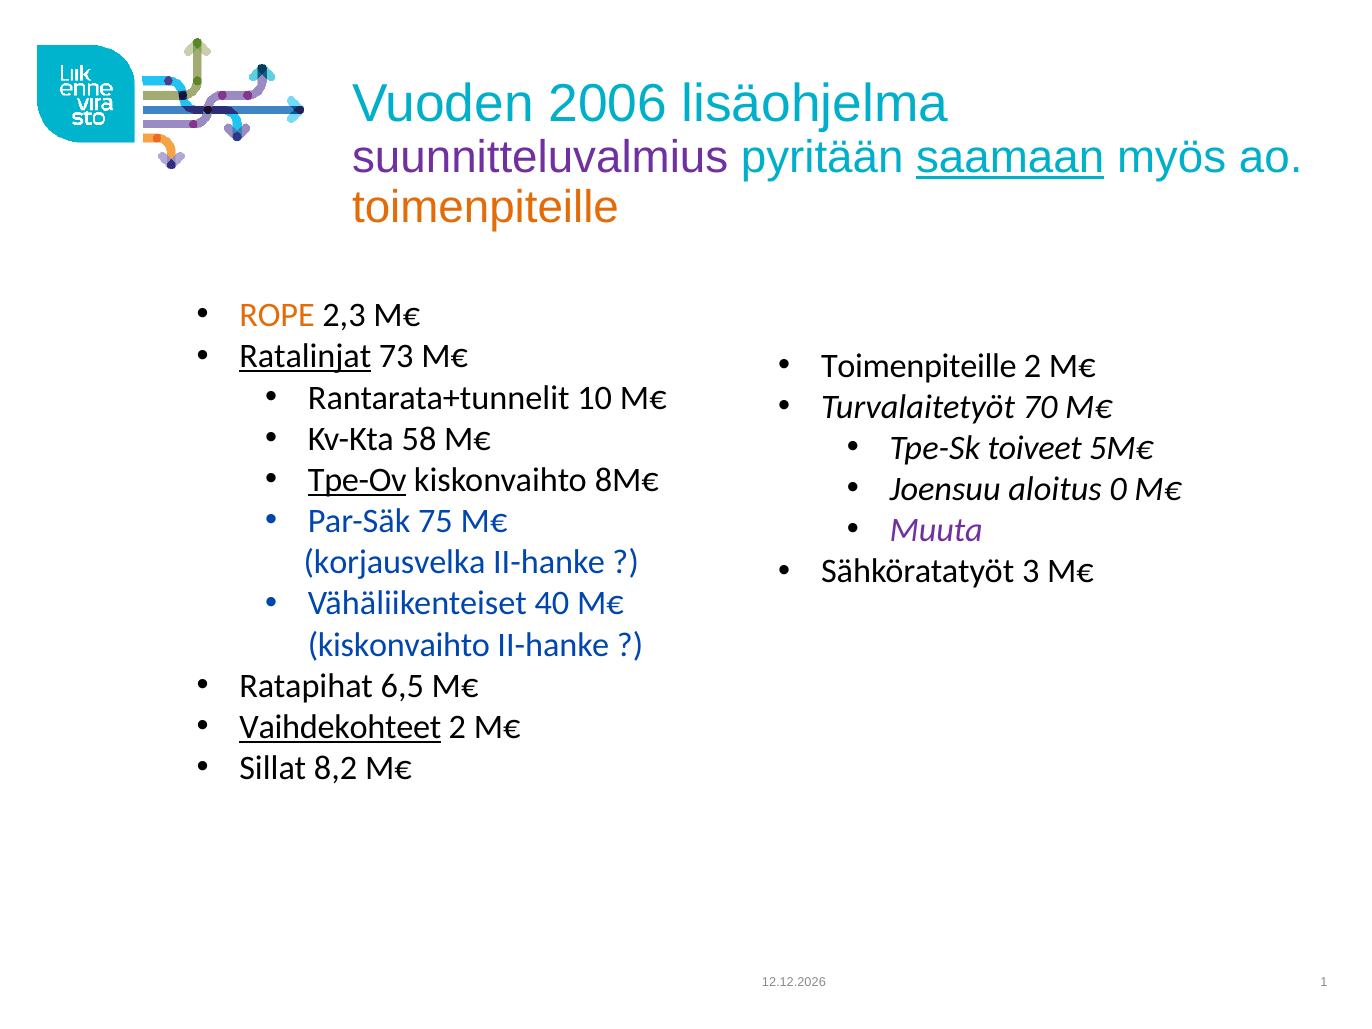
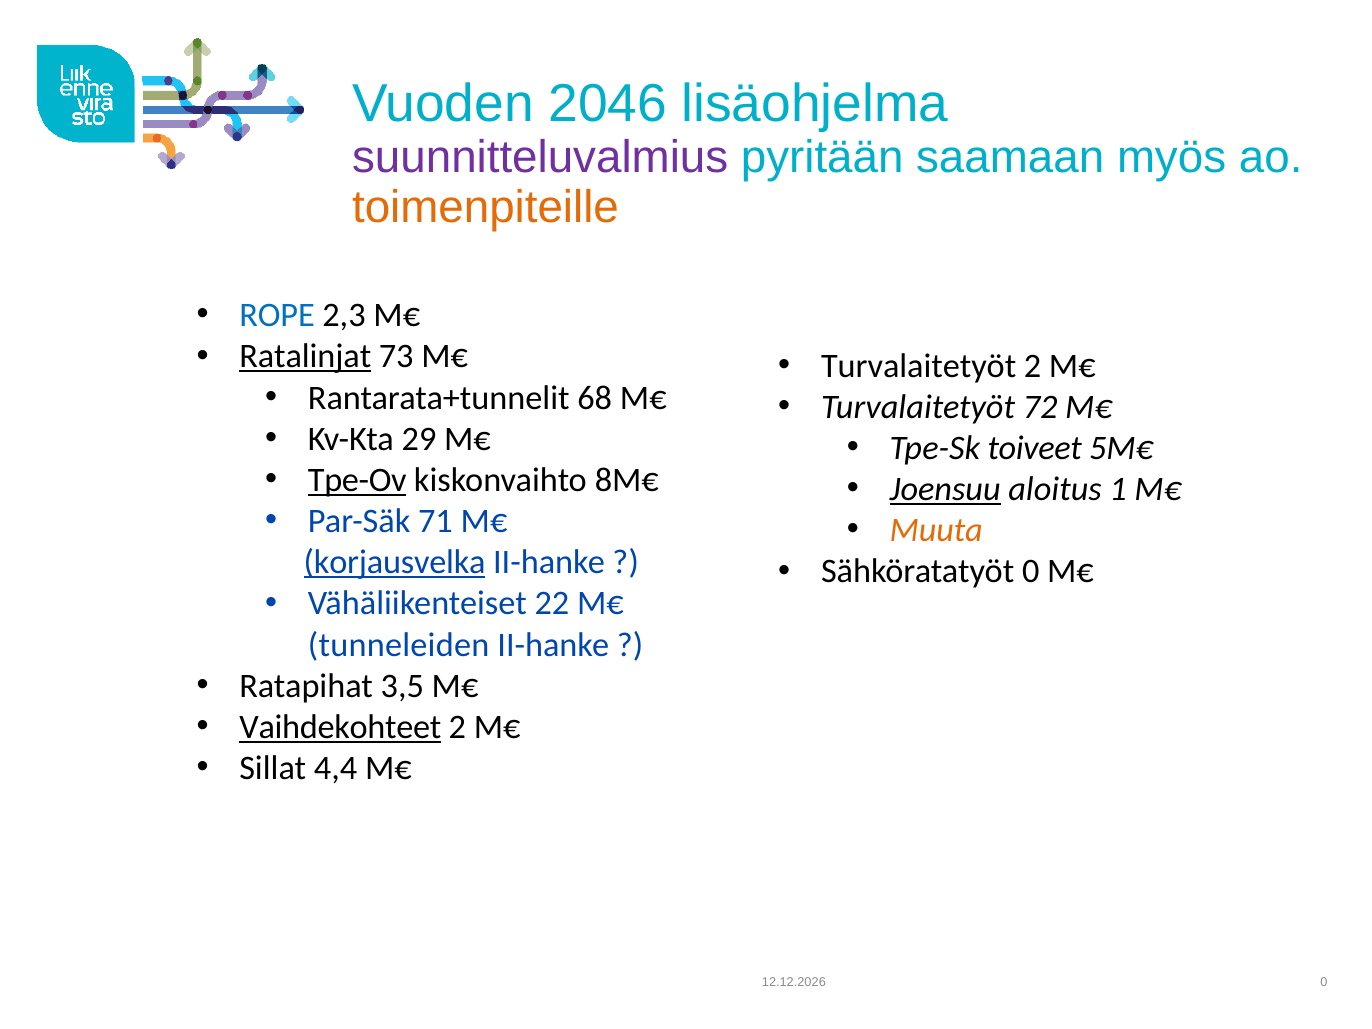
2006: 2006 -> 2046 (608, 104)
saamaan underline: present -> none (1010, 158)
ROPE colour: orange -> blue (277, 315)
Toimenpiteille: Toimenpiteille -> Turvalaitetyöt (919, 366)
10: 10 -> 68 (595, 398)
70: 70 -> 72 (1040, 407)
58: 58 -> 29 (419, 439)
Joensuu underline: none -> present (945, 489)
0: 0 -> 1 (1118, 489)
75: 75 -> 71 (435, 521)
Muuta colour: purple -> orange (936, 530)
korjausvelka underline: none -> present (395, 562)
Sähköratatyöt 3: 3 -> 0 (1031, 572)
40: 40 -> 22 (552, 604)
kiskonvaihto: kiskonvaihto -> tunneleiden (399, 645)
6,5: 6,5 -> 3,5 (402, 686)
8,2: 8,2 -> 4,4 (336, 768)
1: 1 -> 0 (1324, 982)
